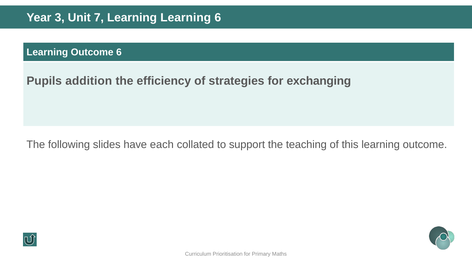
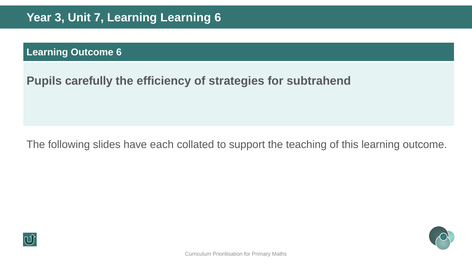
addition: addition -> carefully (89, 81)
exchanging: exchanging -> subtrahend (319, 81)
